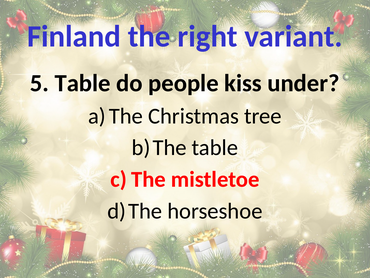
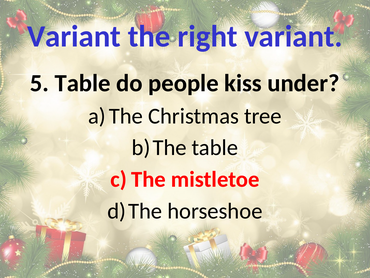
Finland: Finland -> Variant (74, 36)
